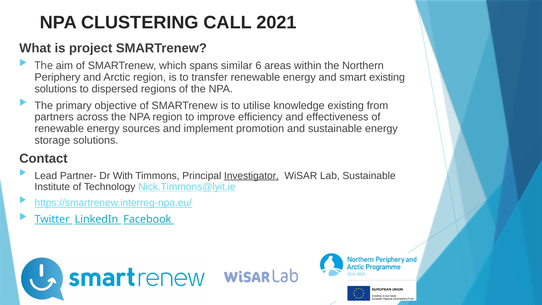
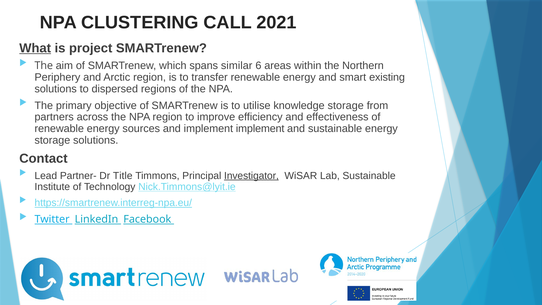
What underline: none -> present (35, 48)
knowledge existing: existing -> storage (346, 105)
implement promotion: promotion -> implement (260, 129)
With: With -> Title (123, 176)
